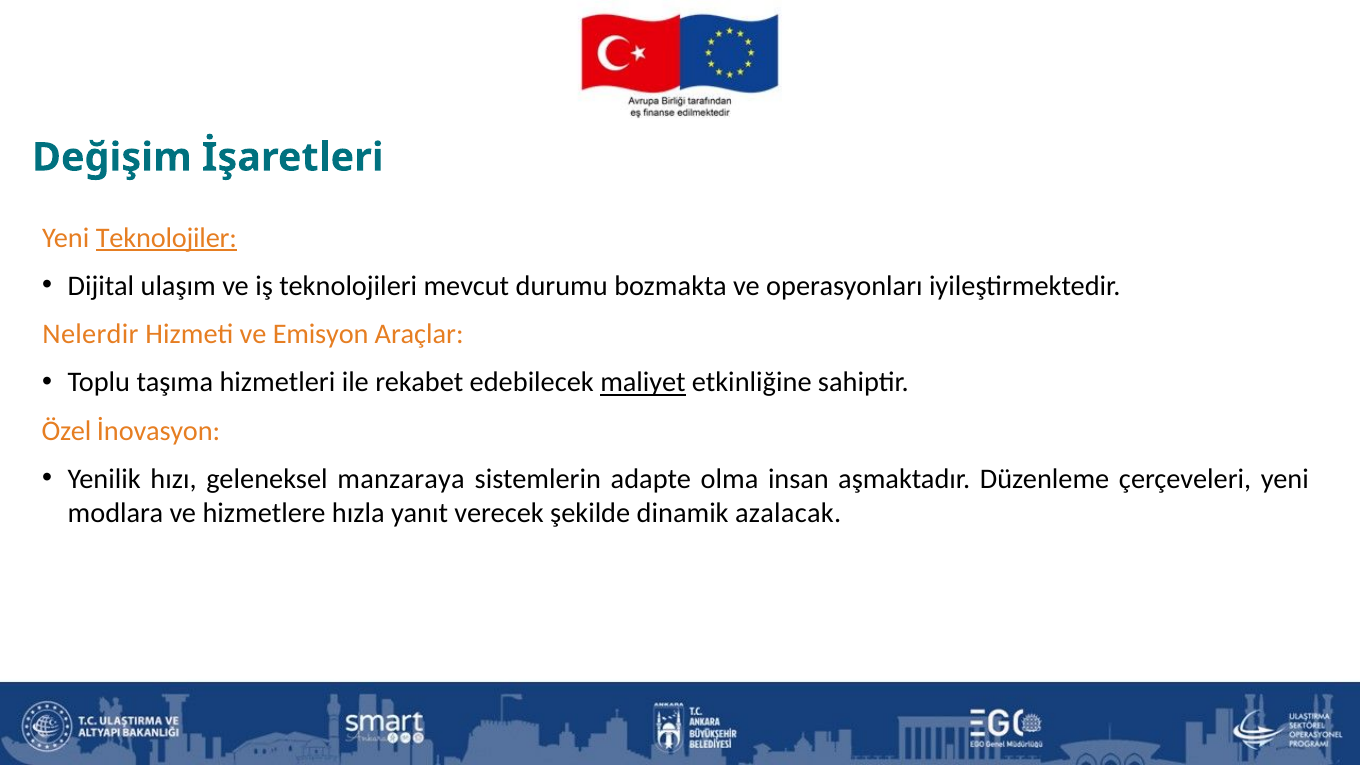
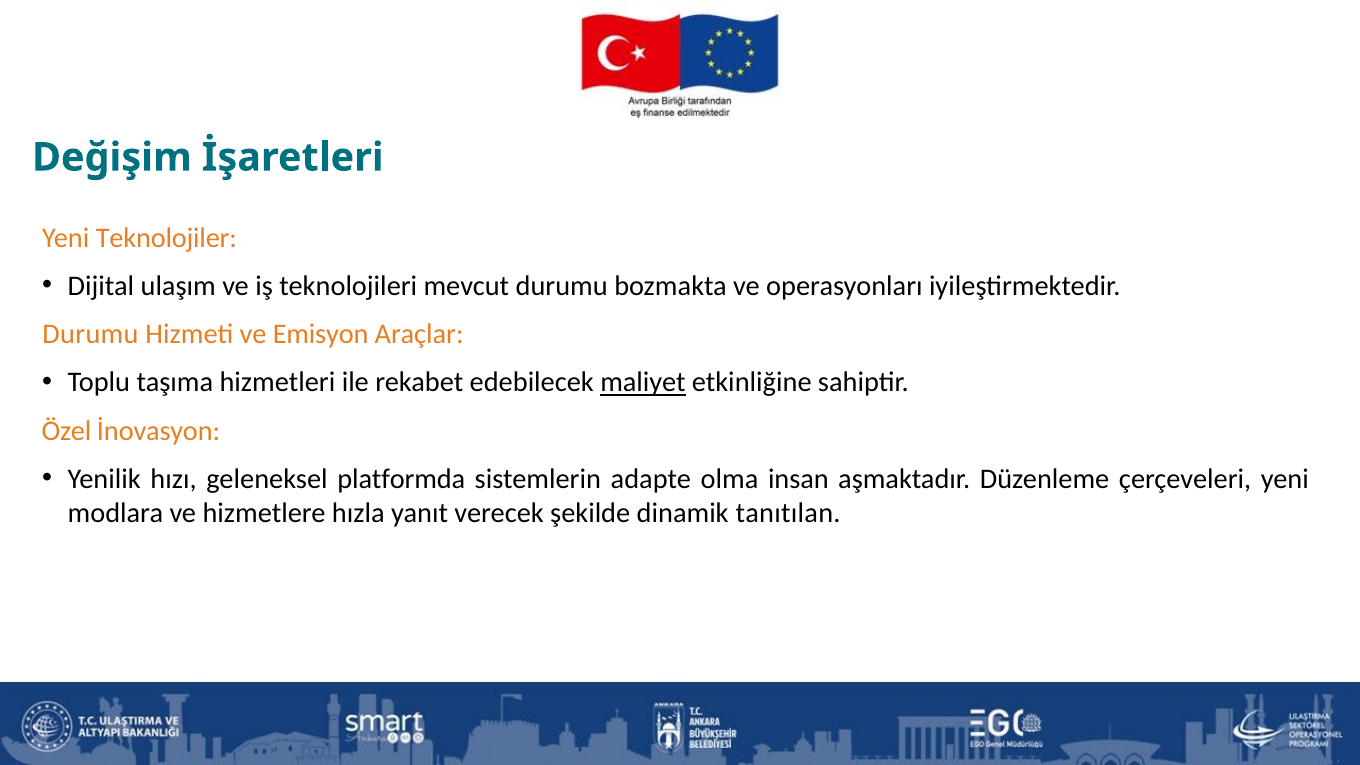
Teknolojiler underline: present -> none (166, 238)
Nelerdir: Nelerdir -> Durumu (90, 334)
manzaraya: manzaraya -> platformda (401, 479)
azalacak: azalacak -> tanıtılan (788, 513)
